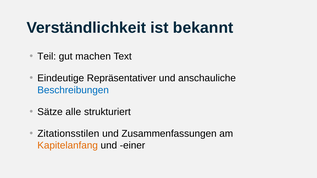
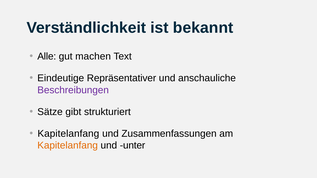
Teil: Teil -> Alle (47, 57)
Beschreibungen colour: blue -> purple (73, 90)
alle: alle -> gibt (73, 112)
Zitationsstilen: Zitationsstilen -> Kapitelanfang (68, 134)
einer: einer -> unter (133, 146)
